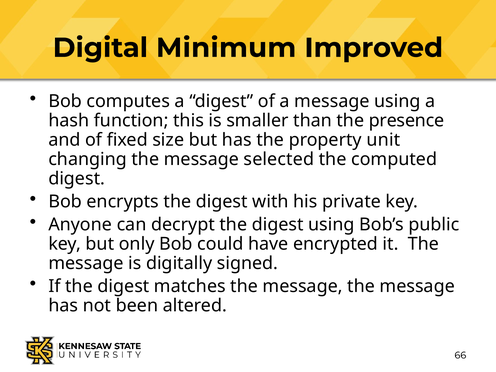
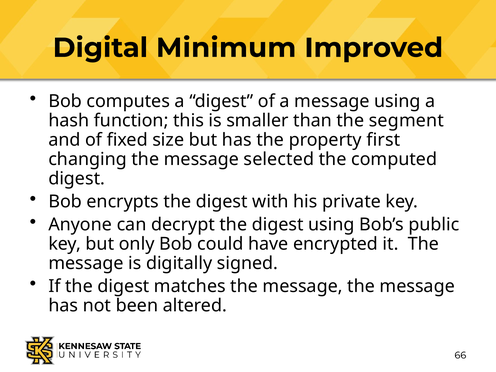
presence: presence -> segment (406, 121)
unit: unit -> first (383, 140)
